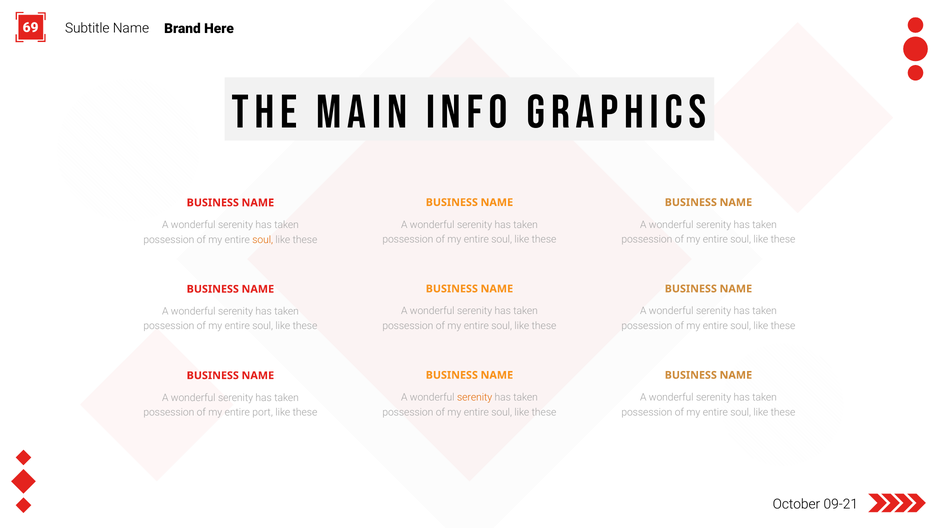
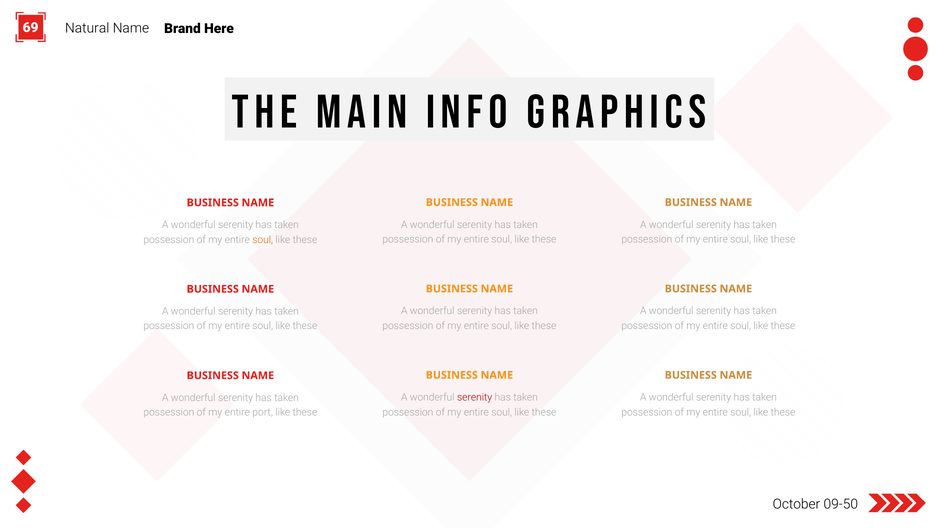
Subtitle: Subtitle -> Natural (87, 28)
serenity colour: orange -> red (475, 398)
09-21: 09-21 -> 09-50 (841, 504)
